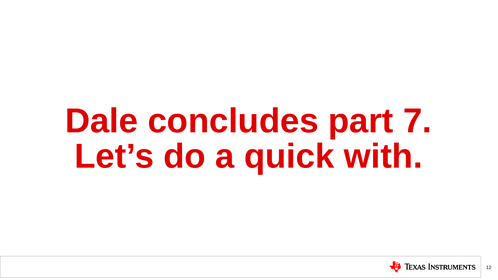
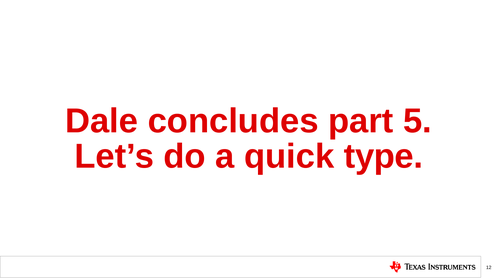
7: 7 -> 5 (417, 121)
with: with -> type (383, 156)
